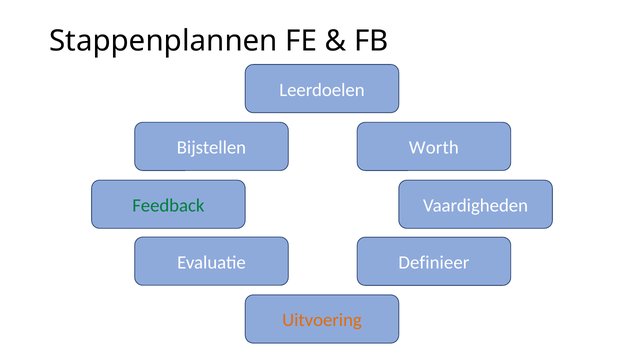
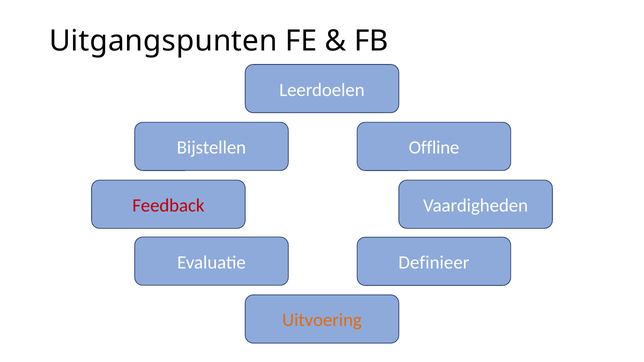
Stappenplannen: Stappenplannen -> Uitgangspunten (163, 41)
Worth: Worth -> Offline (434, 148)
Feedback colour: green -> red (168, 206)
